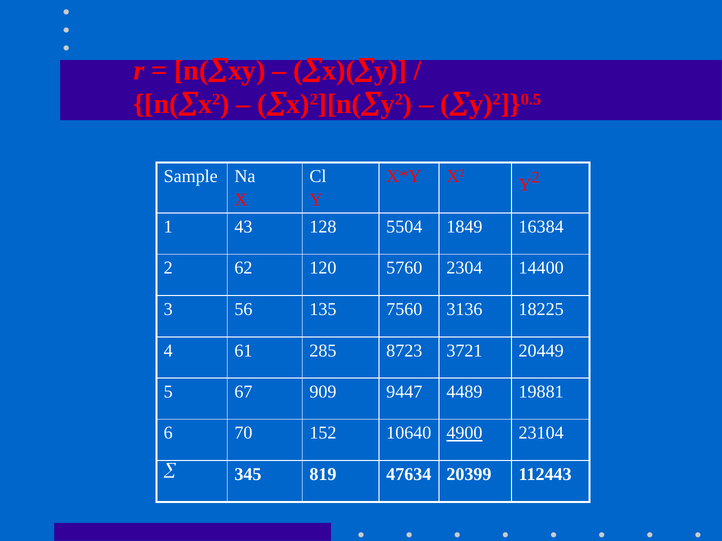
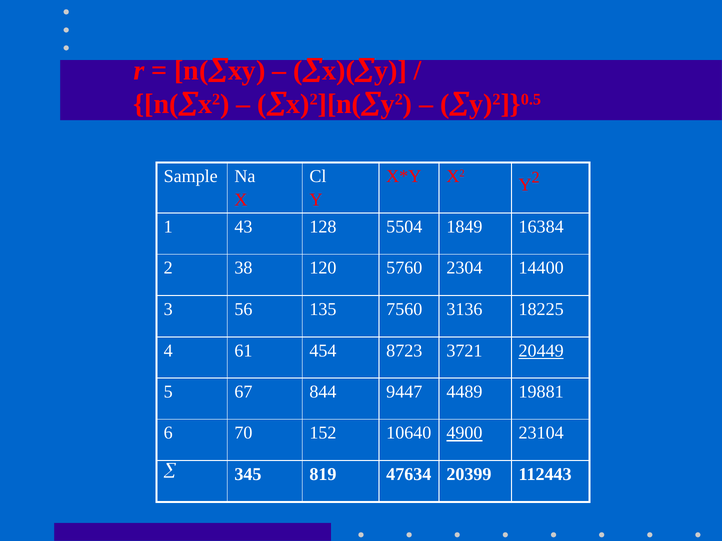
62: 62 -> 38 (243, 268)
285: 285 -> 454 (323, 351)
20449 underline: none -> present (541, 351)
909: 909 -> 844 (323, 392)
